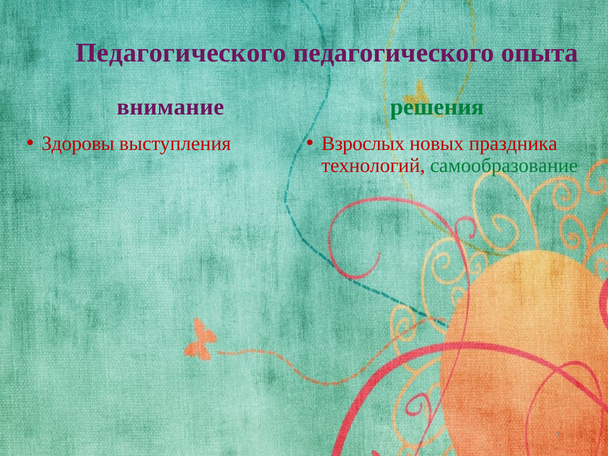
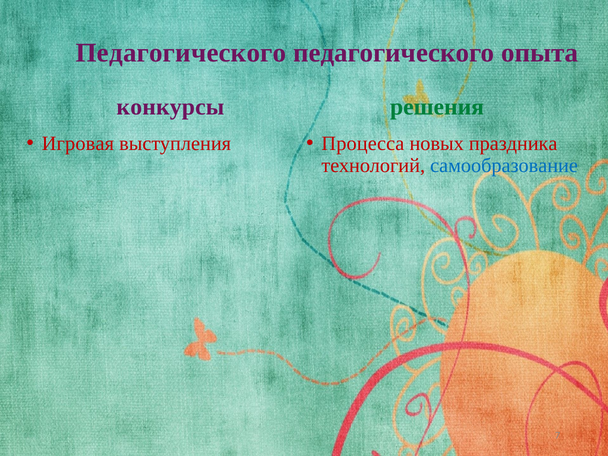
внимание: внимание -> конкурсы (170, 107)
Здоровы: Здоровы -> Игровая (78, 144)
Взрослых: Взрослых -> Процесса (363, 144)
самообразование colour: green -> blue (504, 165)
